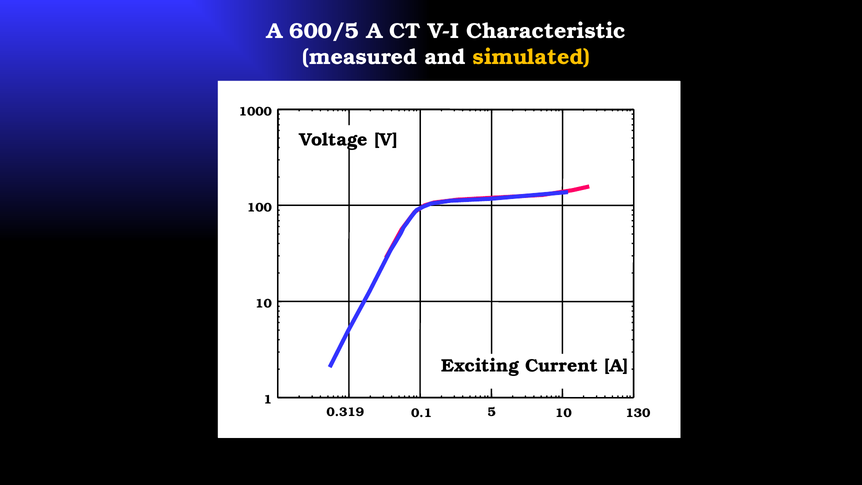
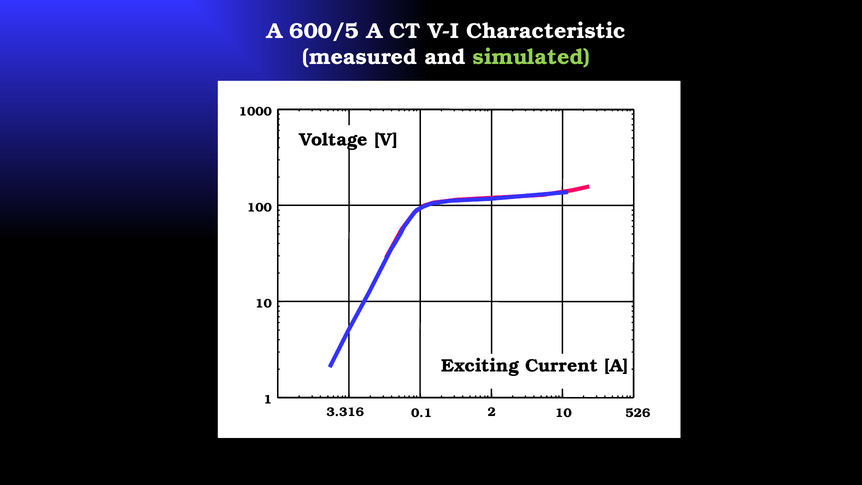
simulated colour: yellow -> light green (532, 57)
0.319: 0.319 -> 3.316 (345, 412)
5: 5 -> 2 (492, 412)
130: 130 -> 526 (638, 413)
